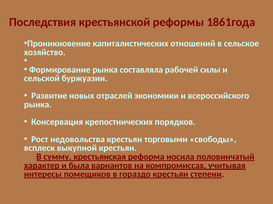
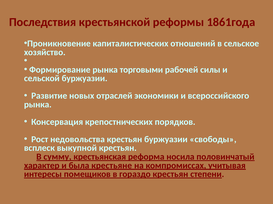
составляла: составляла -> торговыми (141, 70)
крестьян торговыми: торговыми -> буржуазии (166, 140)
вариантов: вариантов -> крестьяне (112, 166)
